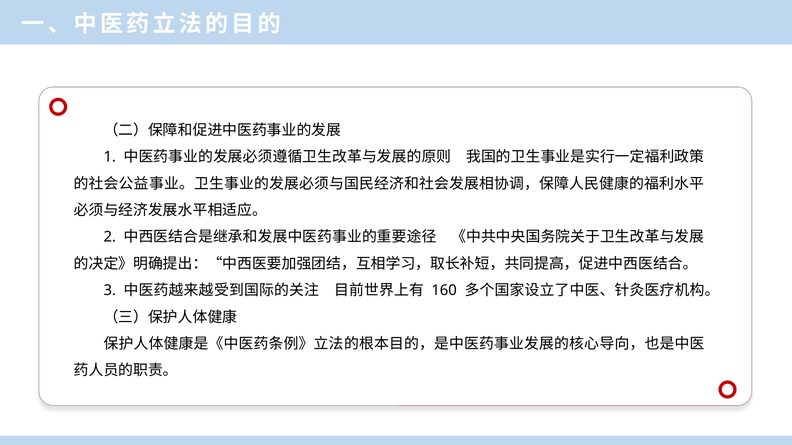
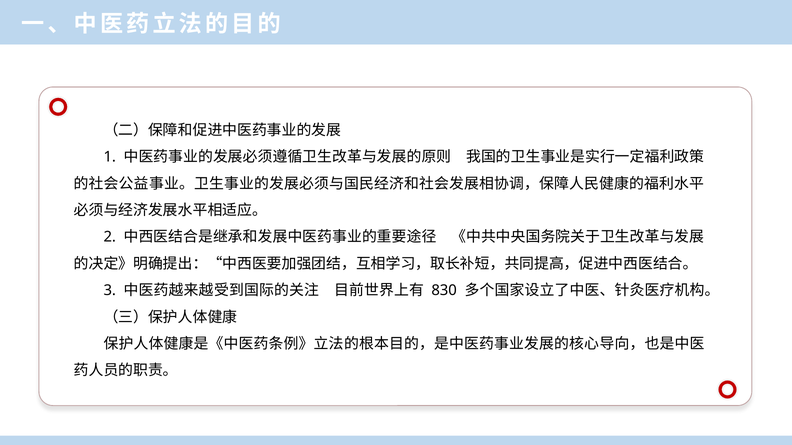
160: 160 -> 830 (444, 291)
